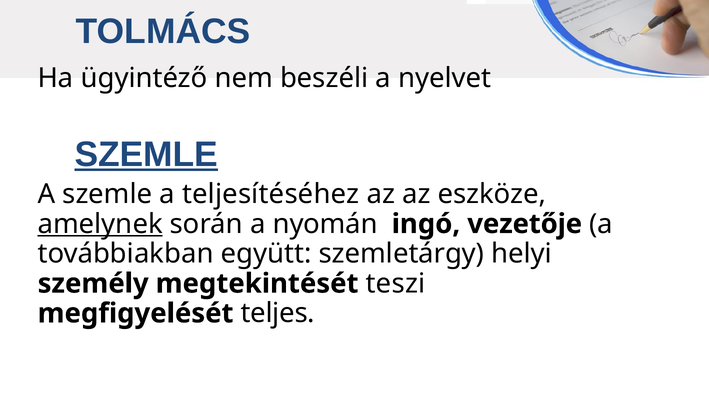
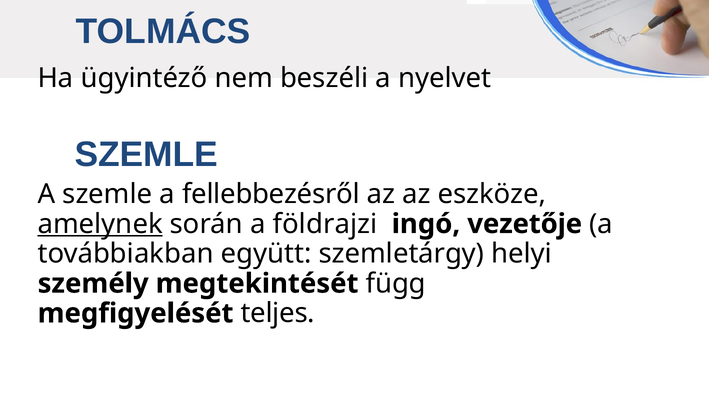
SZEMLE underline: present -> none (146, 154)
teljesítéséhez: teljesítéséhez -> fellebbezésről (271, 194)
nyomán: nyomán -> földrajzi (325, 224)
teszi: teszi -> függ (396, 283)
